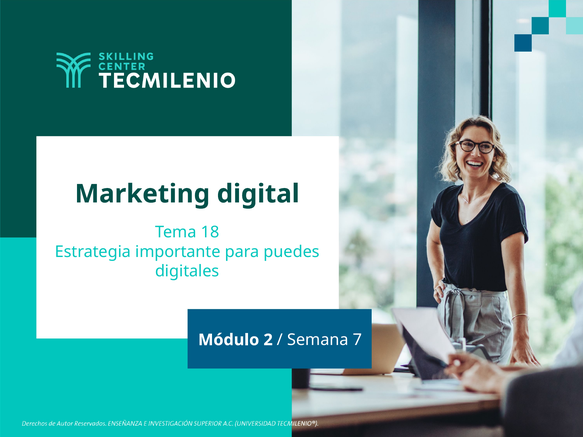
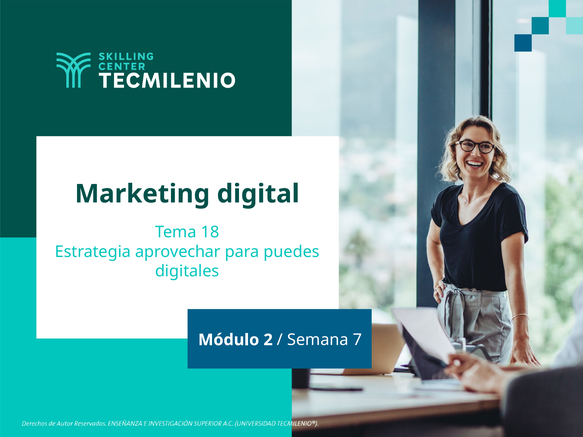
importante: importante -> aprovechar (178, 252)
